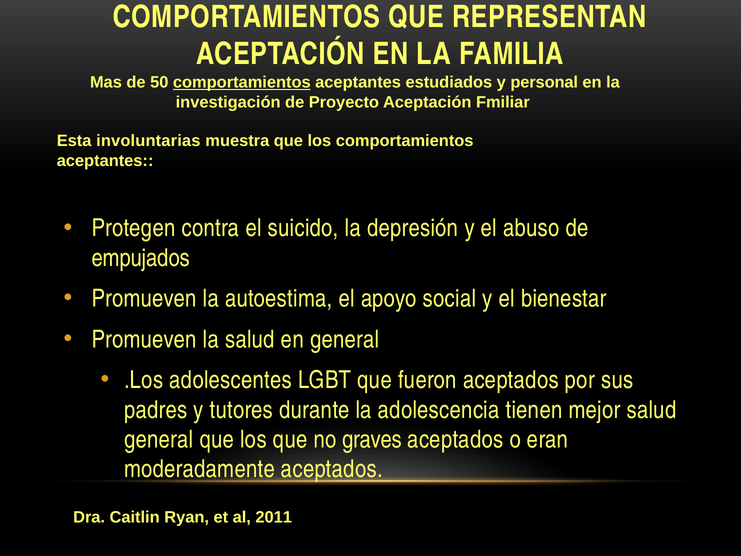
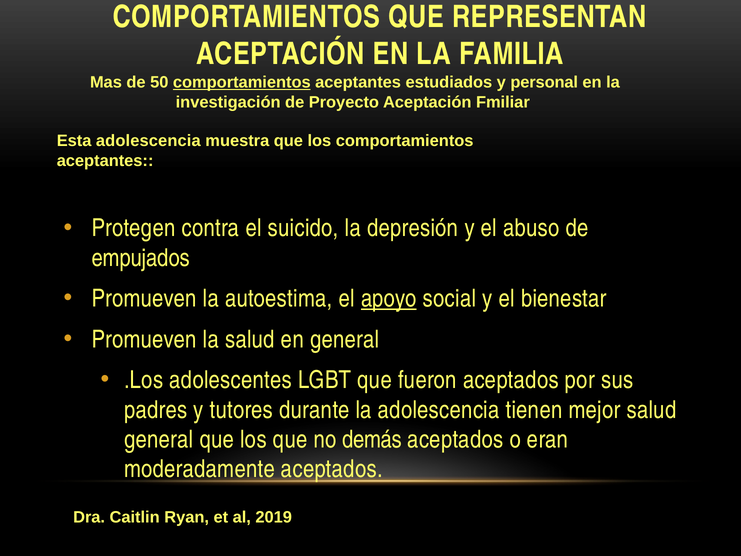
Esta involuntarias: involuntarias -> adolescencia (148, 141)
apoyo underline: none -> present (389, 299)
graves: graves -> demás (372, 439)
2011: 2011 -> 2019 (274, 517)
